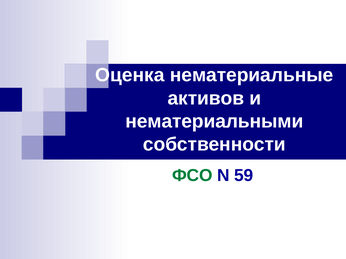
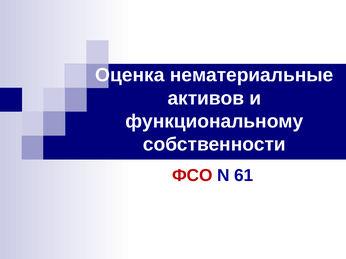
нематериальными: нематериальными -> функциональному (214, 121)
ФСО colour: green -> red (192, 176)
59: 59 -> 61 (244, 176)
